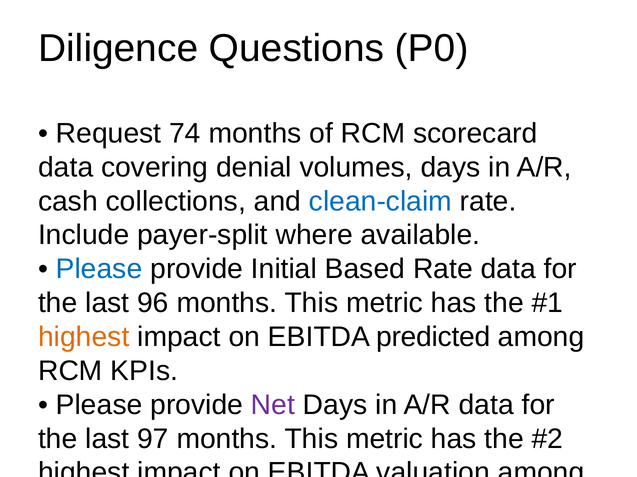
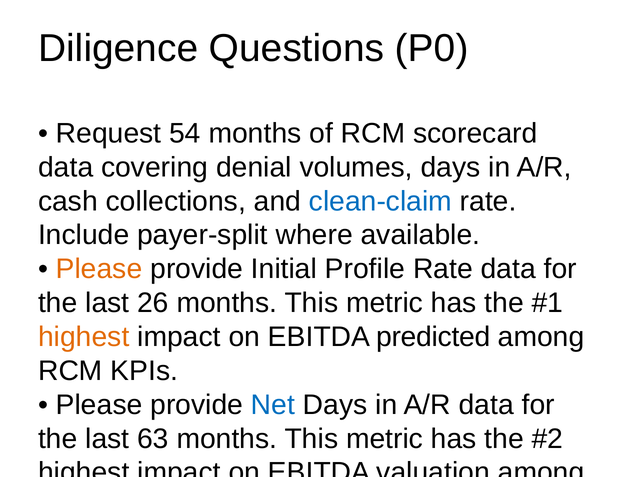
74: 74 -> 54 (185, 134)
Please colour: blue -> orange (99, 270)
Based: Based -> Profile (365, 270)
96: 96 -> 26 (153, 303)
Net colour: purple -> blue (273, 405)
97: 97 -> 63 (153, 439)
